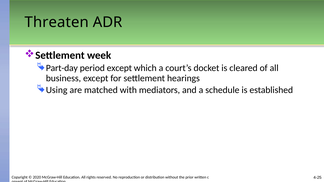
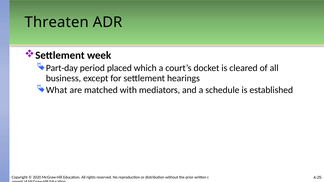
period except: except -> placed (119, 68)
Using: Using -> What (57, 90)
